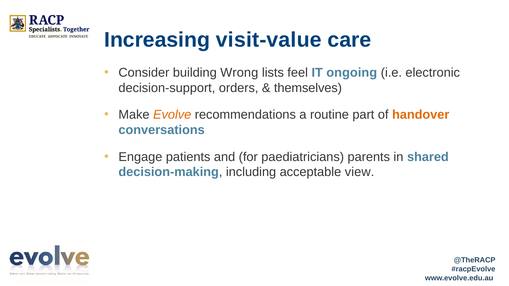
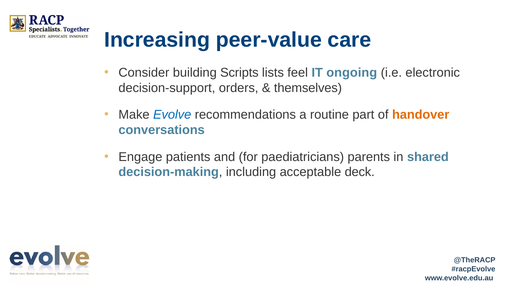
visit-value: visit-value -> peer-value (269, 40)
Wrong: Wrong -> Scripts (239, 73)
Evolve colour: orange -> blue (172, 115)
view: view -> deck (360, 172)
